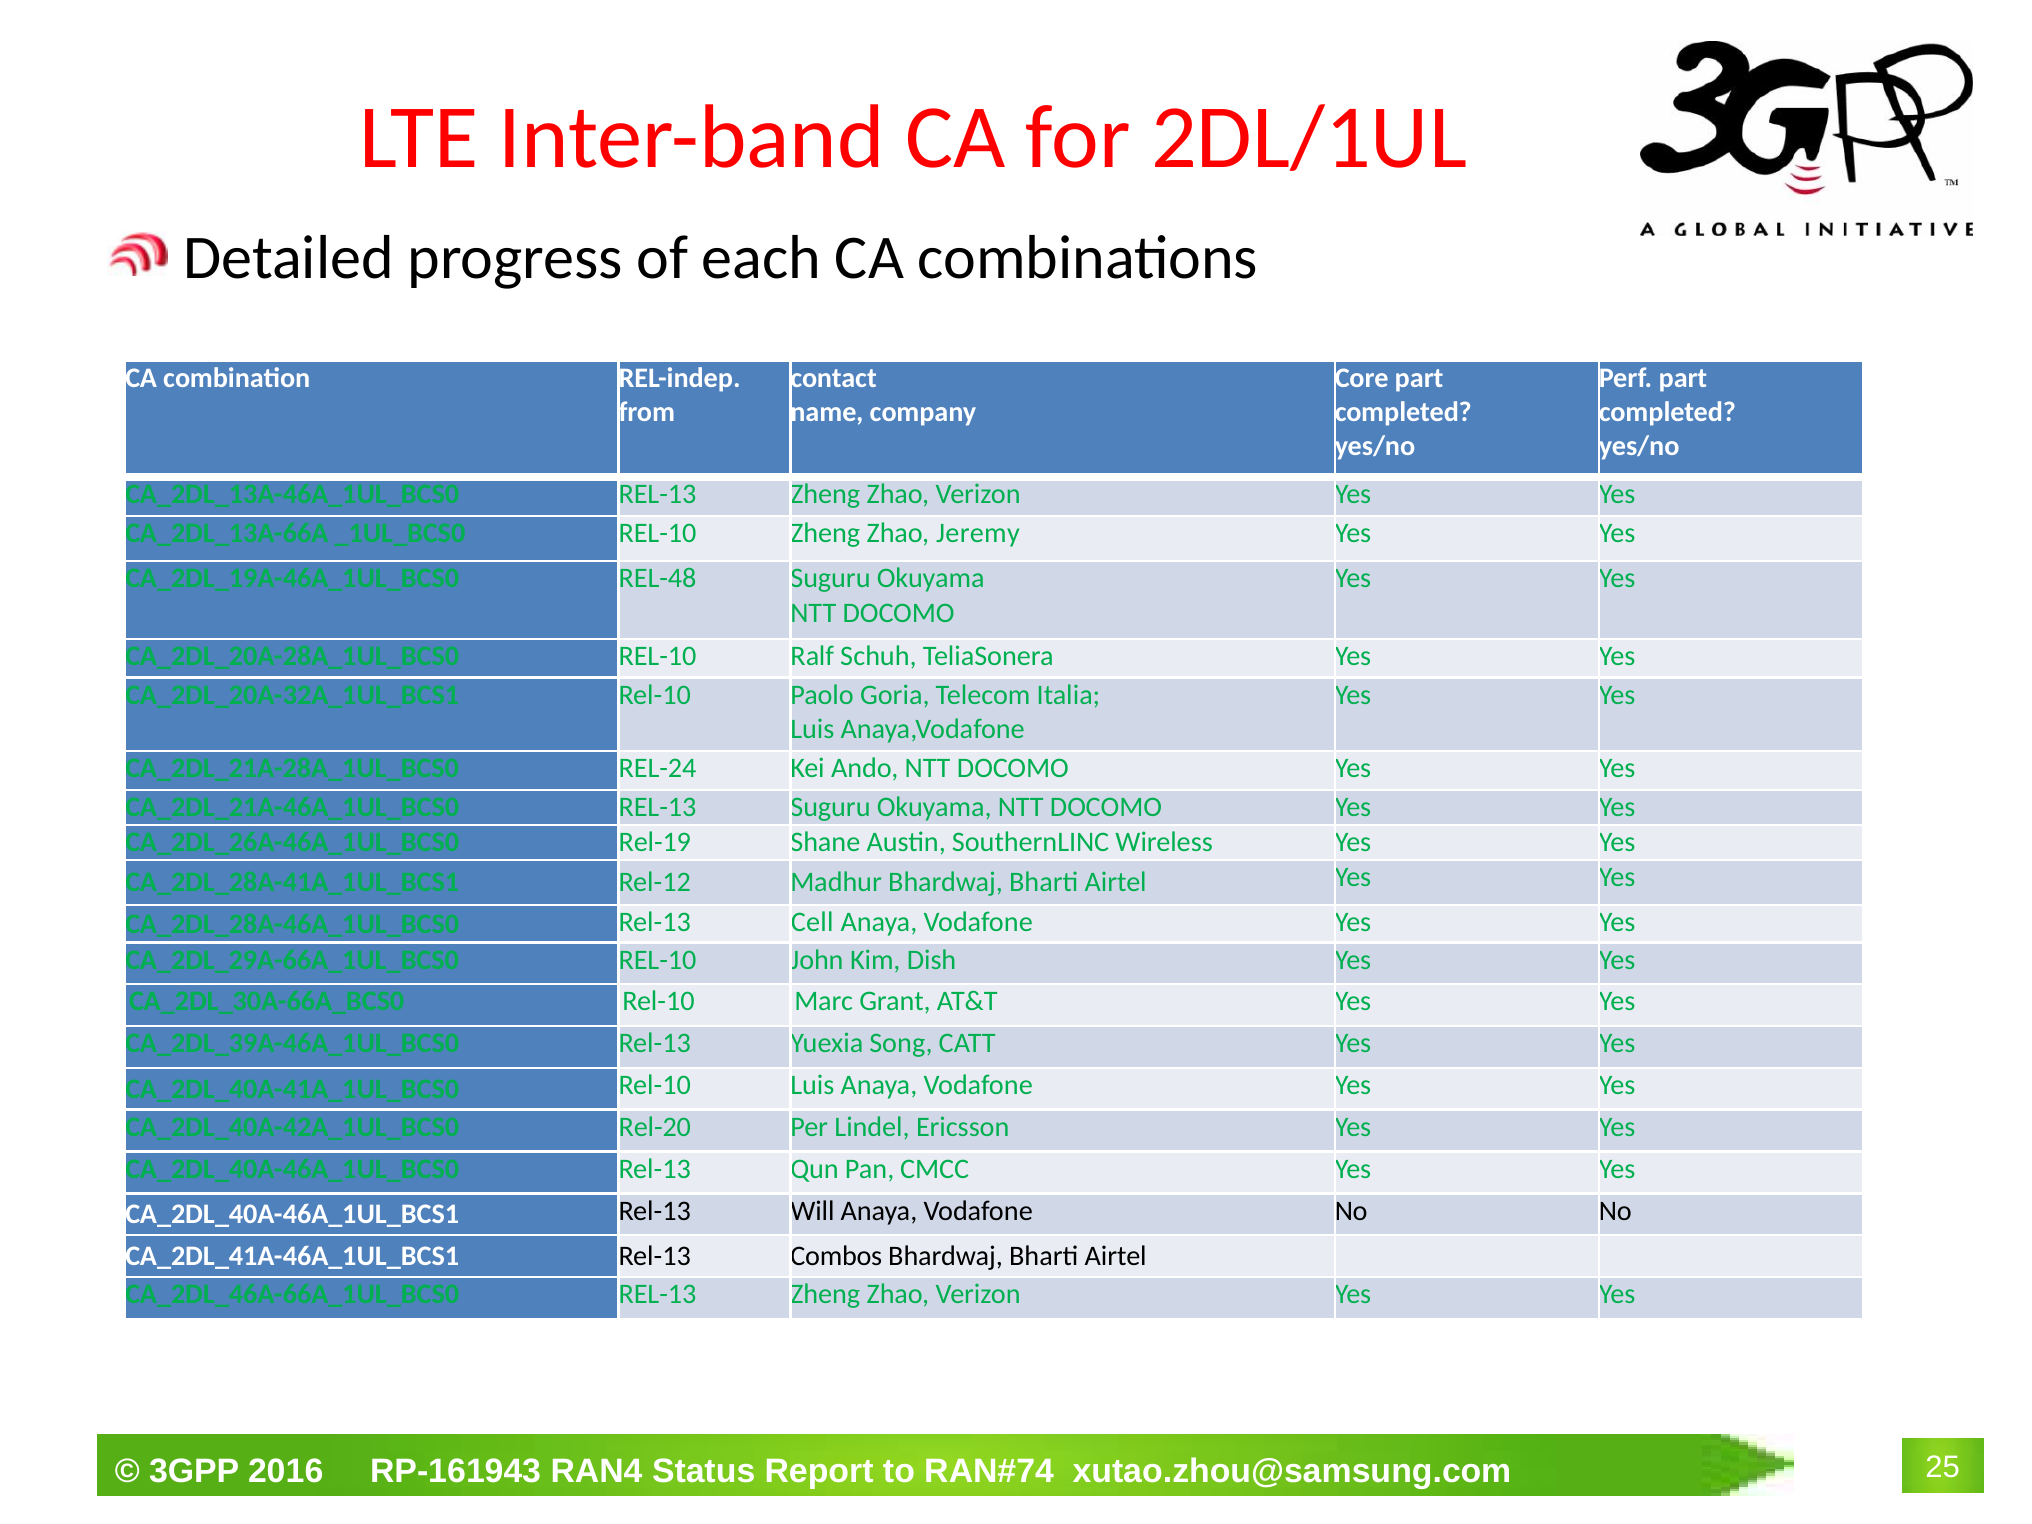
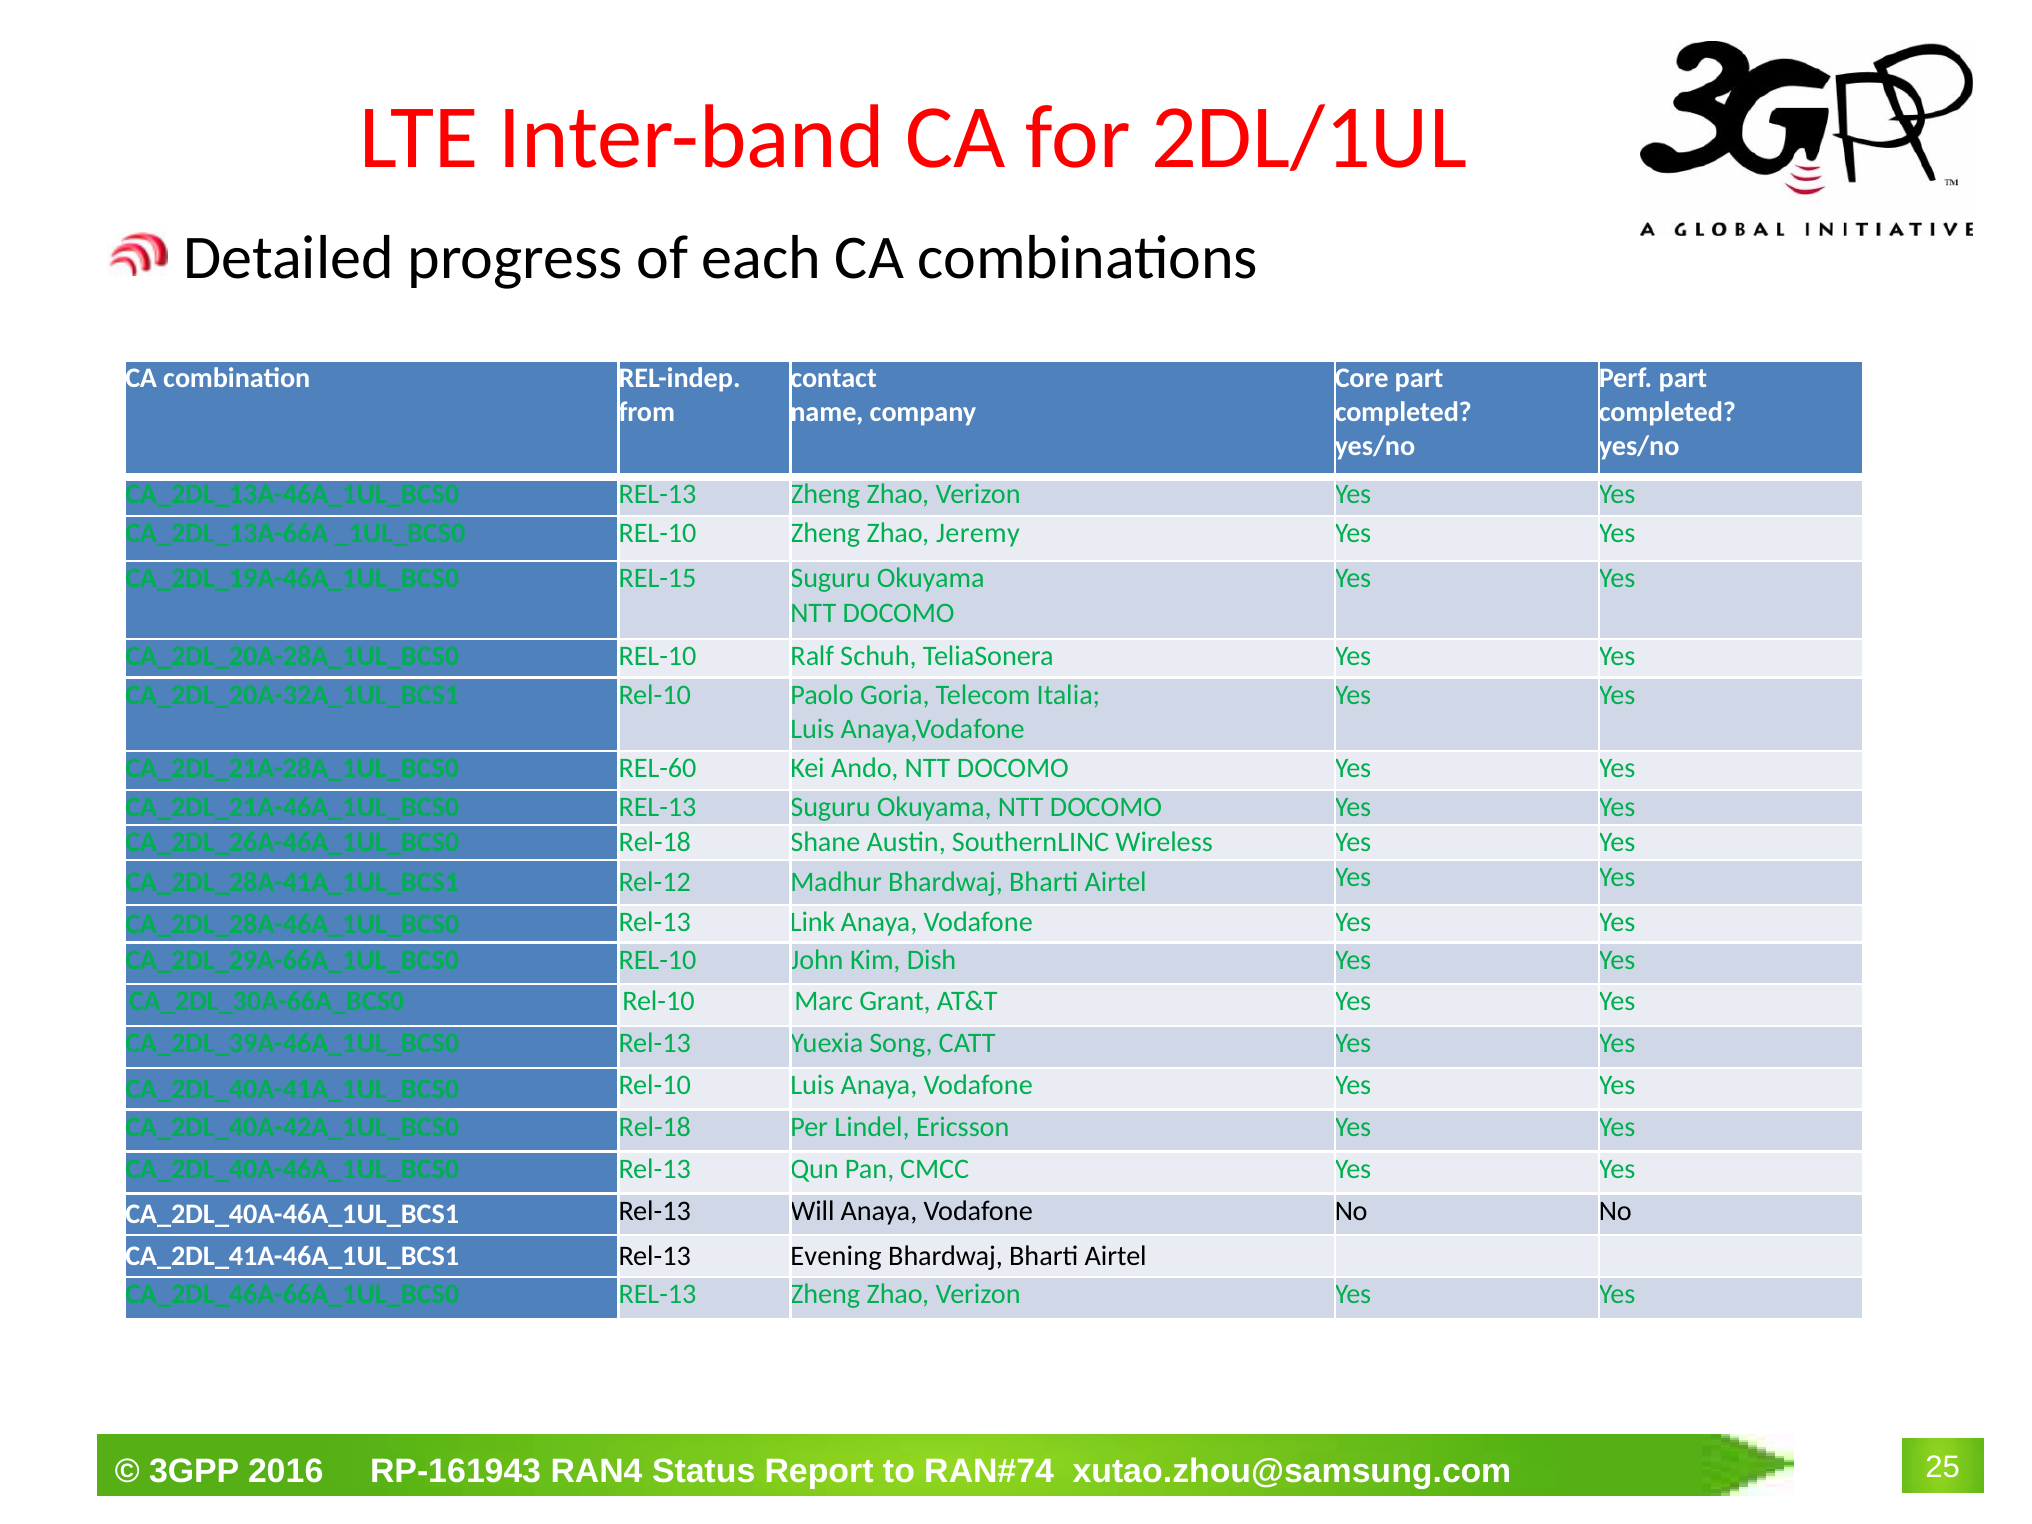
REL-48: REL-48 -> REL-15 (658, 578)
REL-24: REL-24 -> REL-60 (658, 768)
Rel-19: Rel-19 -> Rel-18 (655, 842)
Cell: Cell -> Link (813, 922)
Rel-20: Rel-20 -> Rel-18 (655, 1127)
Combos: Combos -> Evening (836, 1256)
